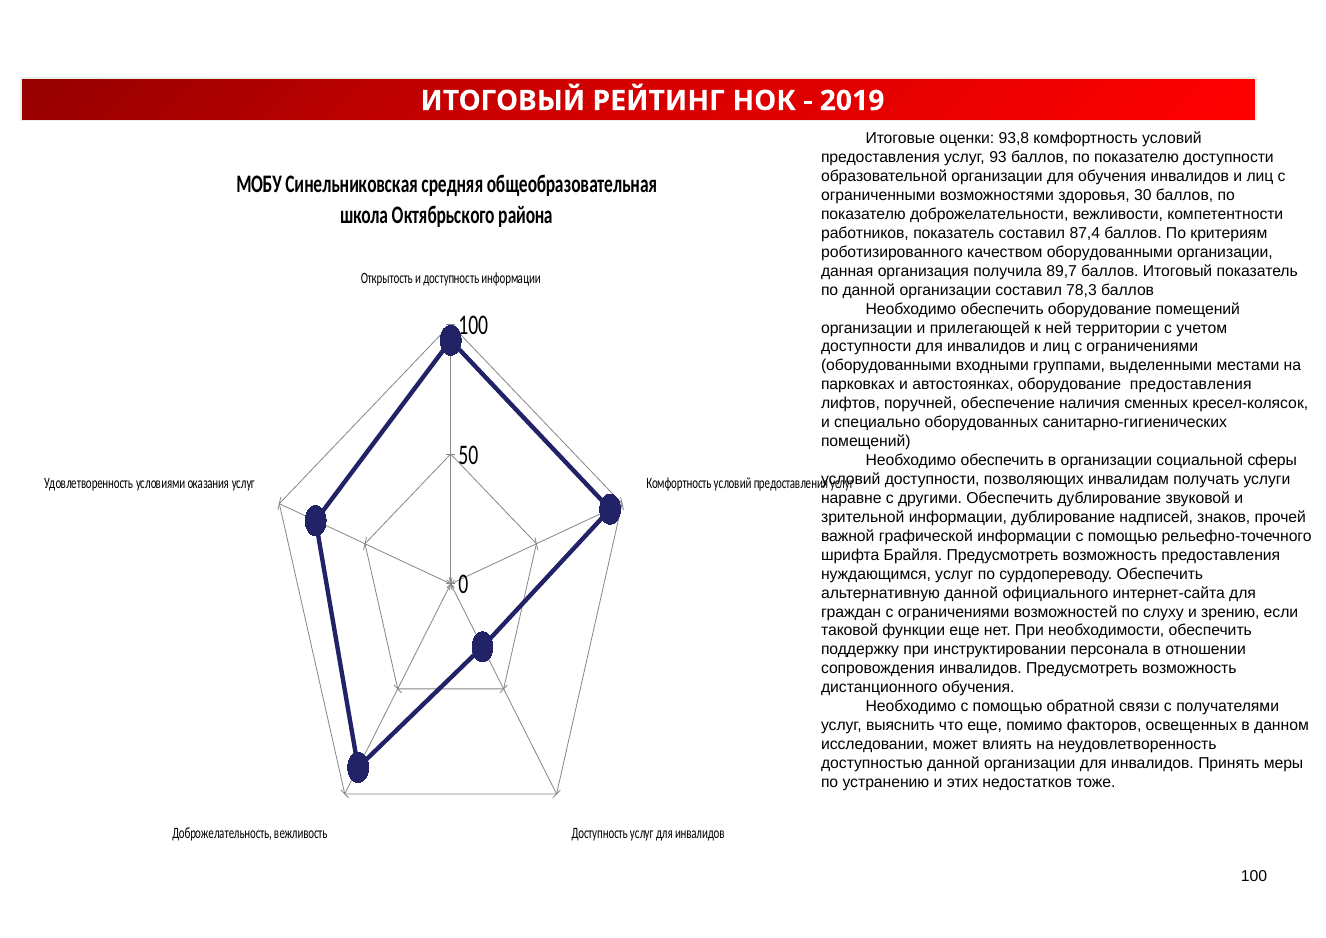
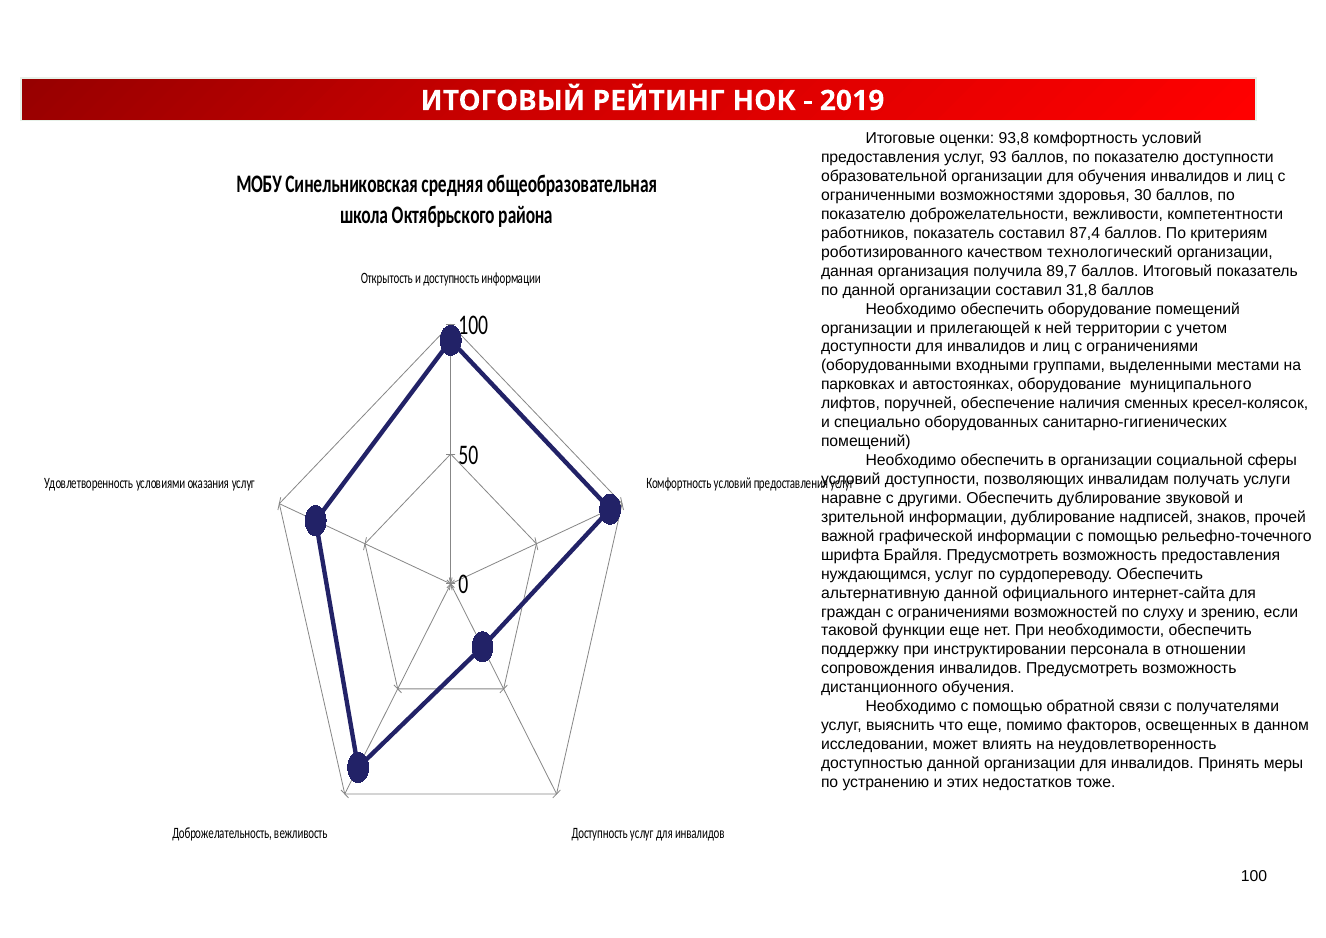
качеством оборудованными: оборудованными -> технологический (1110, 252)
78,3: 78,3 -> 31,8 (1082, 290)
оборудование предоставления: предоставления -> муниципального (1191, 384)
